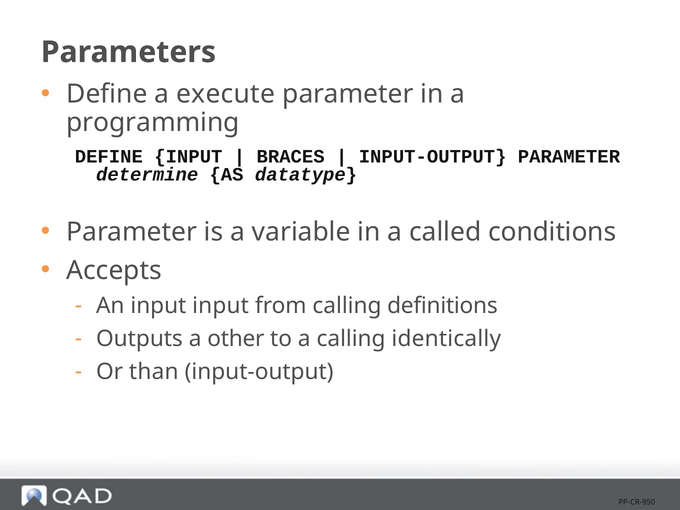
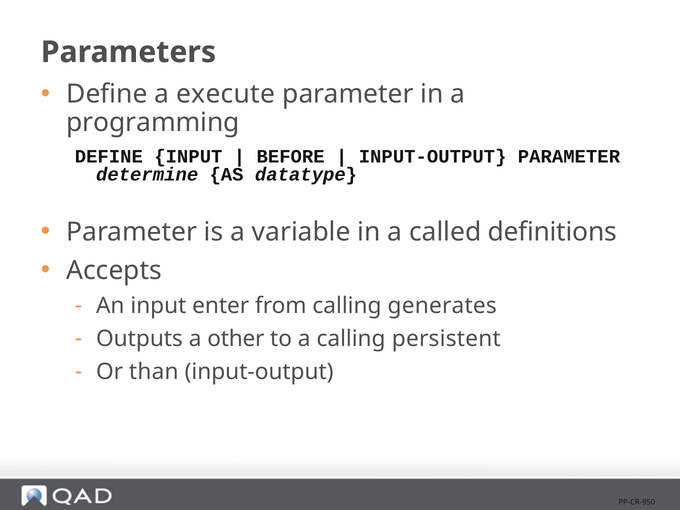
BRACES: BRACES -> BEFORE (291, 156)
conditions: conditions -> definitions (552, 232)
input input: input -> enter (221, 306)
definitions: definitions -> generates (442, 306)
identically: identically -> persistent (446, 339)
